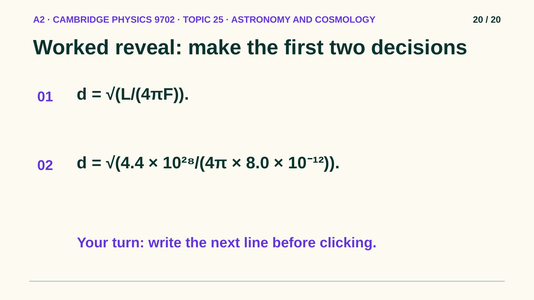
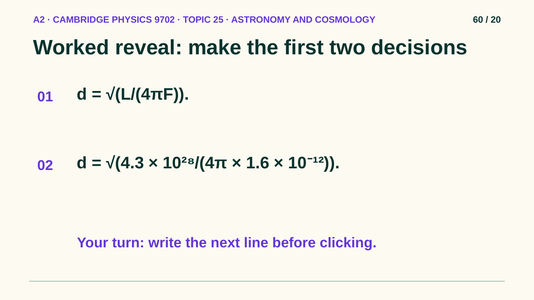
COSMOLOGY 20: 20 -> 60 (478, 20)
√(4.4: √(4.4 -> √(4.3 (125, 163)
8.0: 8.0 -> 1.6 (258, 163)
